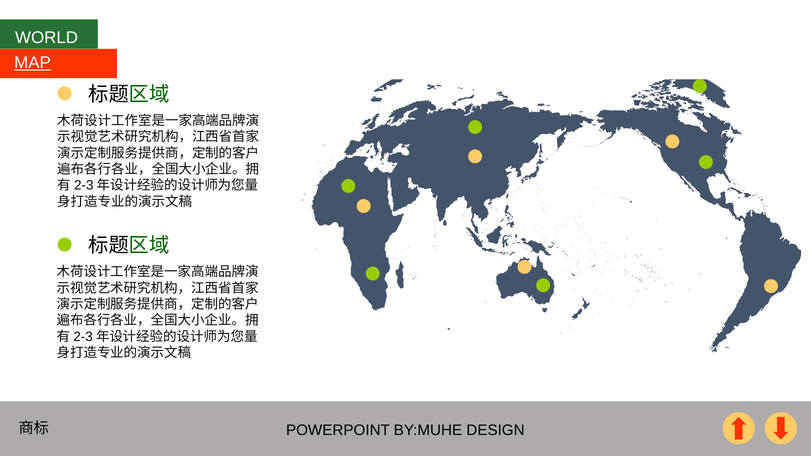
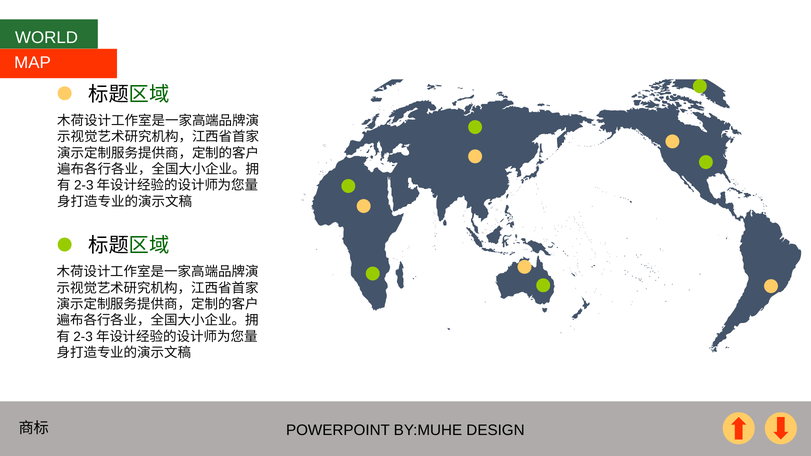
MAP underline: present -> none (32, 63)
